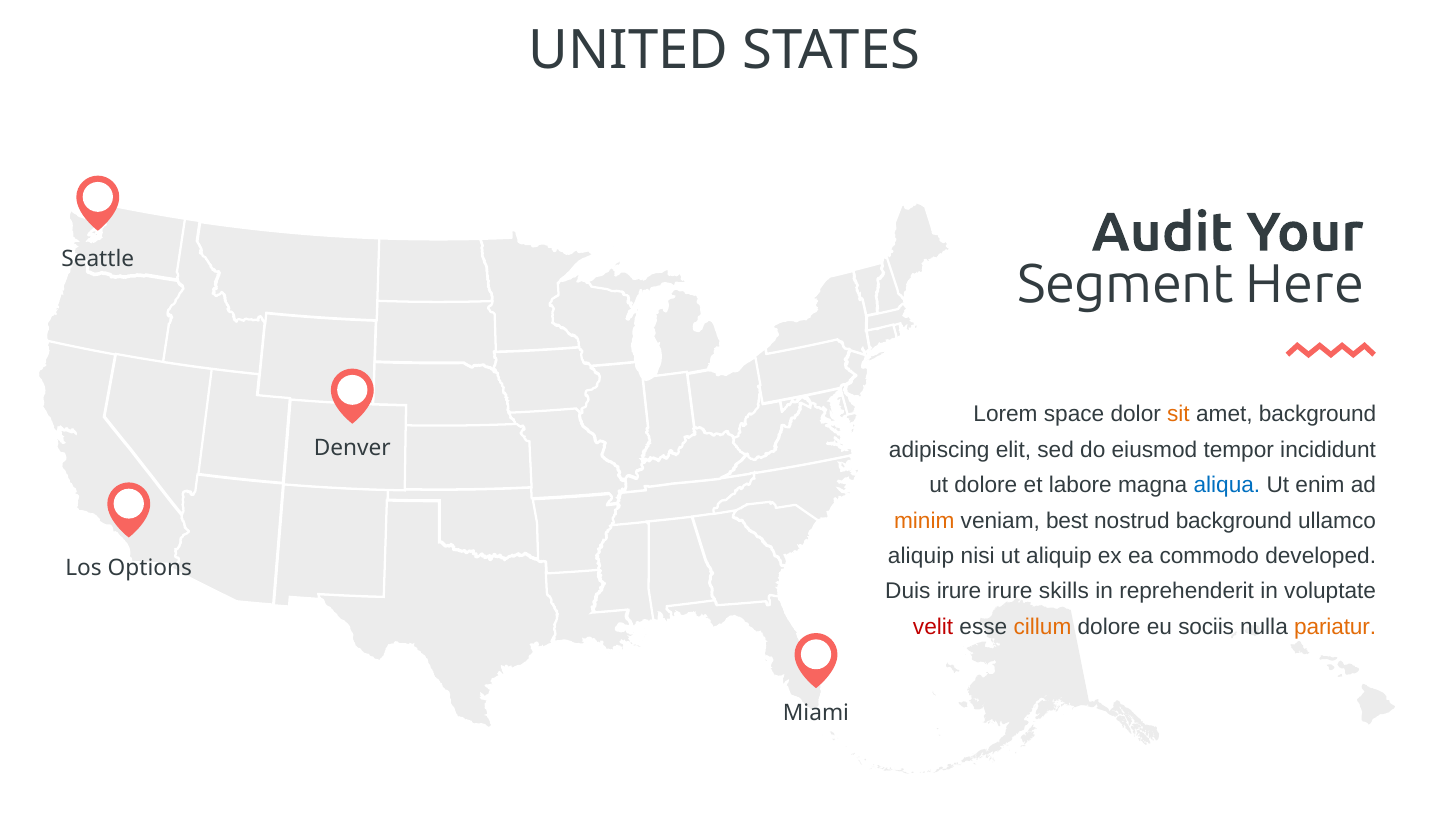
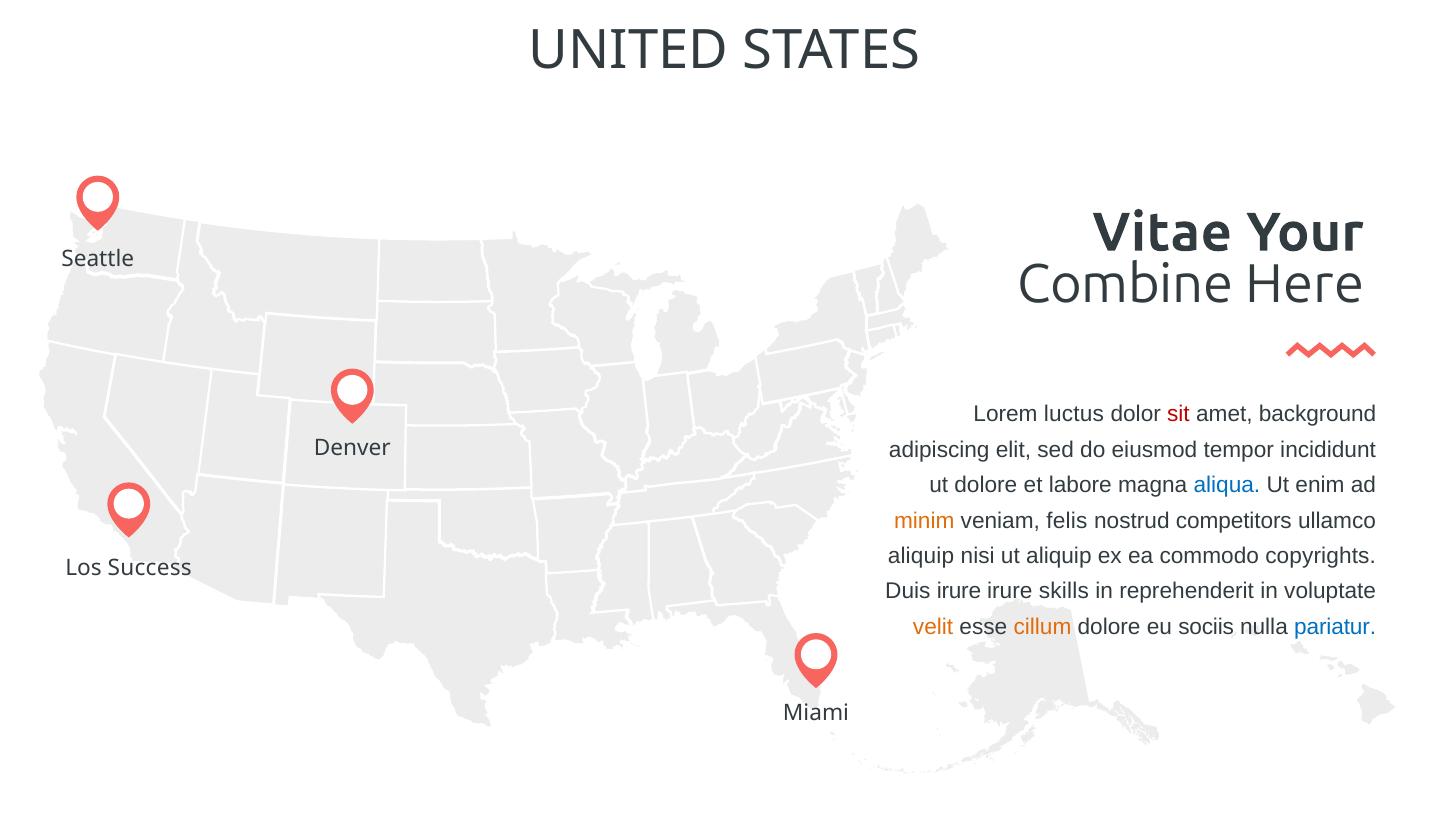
Audit: Audit -> Vitae (1162, 233)
Segment: Segment -> Combine (1125, 285)
space: space -> luctus (1074, 414)
sit colour: orange -> red (1178, 414)
best: best -> felis (1067, 520)
nostrud background: background -> competitors (1234, 520)
developed: developed -> copyrights (1321, 556)
Options: Options -> Success (150, 568)
velit colour: red -> orange (933, 626)
pariatur colour: orange -> blue (1335, 626)
